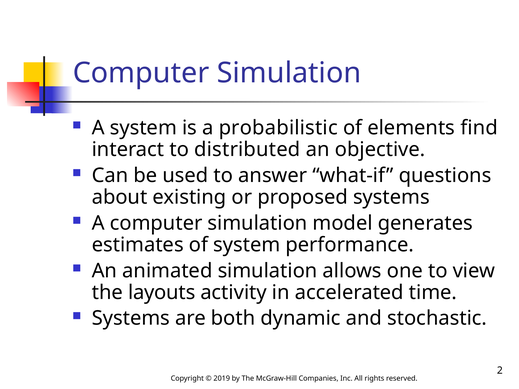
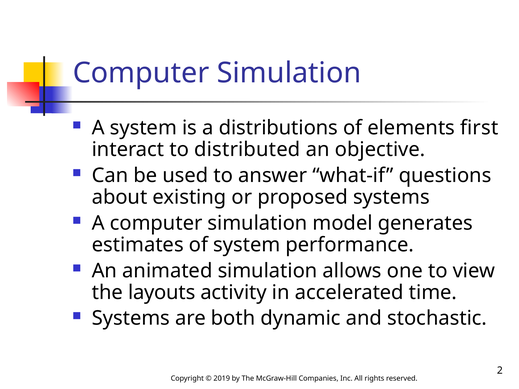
probabilistic: probabilistic -> distributions (278, 128)
find: find -> first (479, 128)
